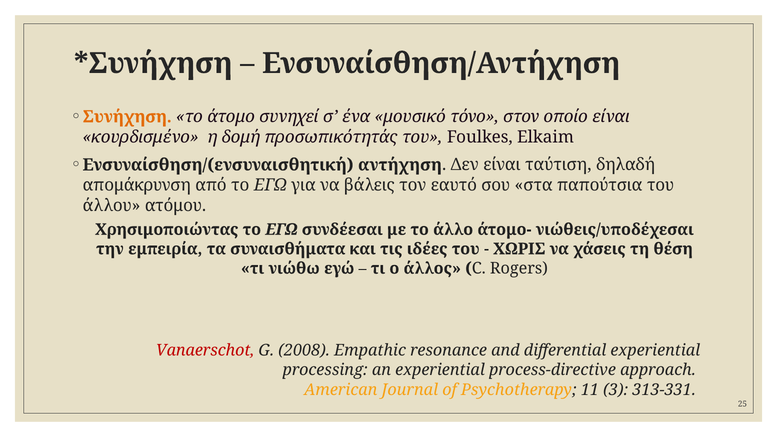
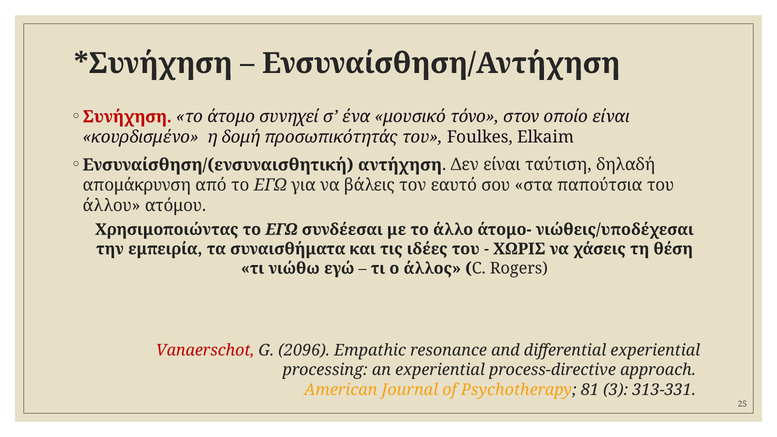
Συνήχηση colour: orange -> red (127, 117)
2008: 2008 -> 2096 (304, 351)
11: 11 -> 81 (590, 390)
